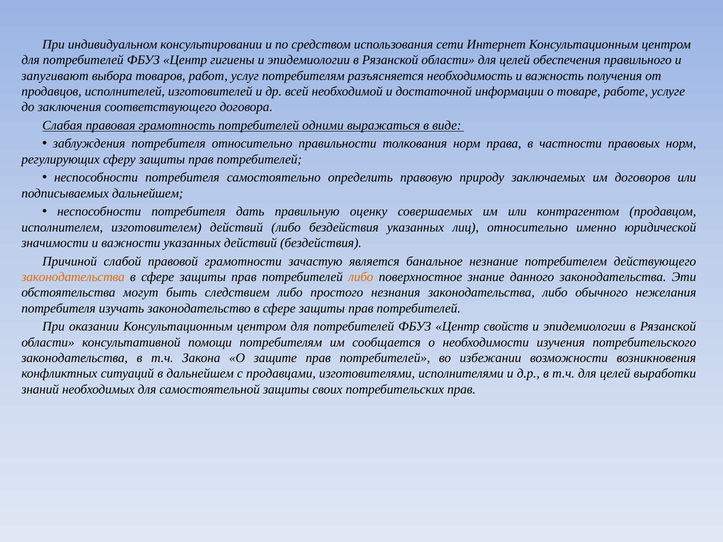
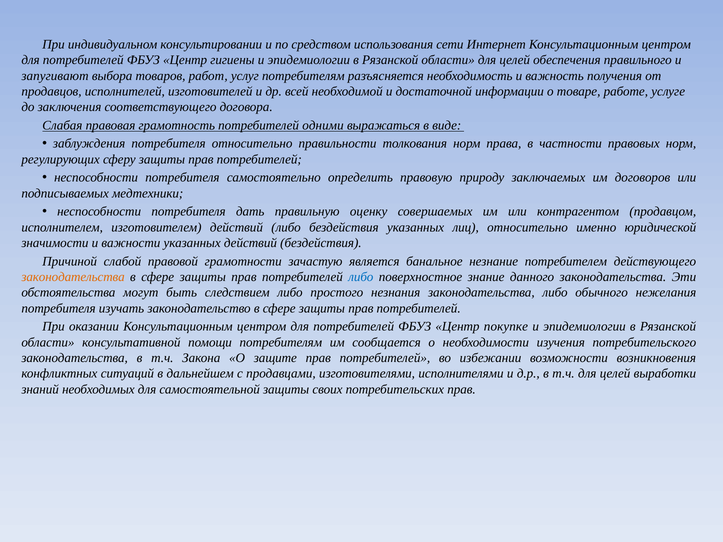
подписываемых дальнейшем: дальнейшем -> медтехники (148, 193)
либо colour: orange -> blue (361, 277)
свойств: свойств -> покупке (506, 327)
